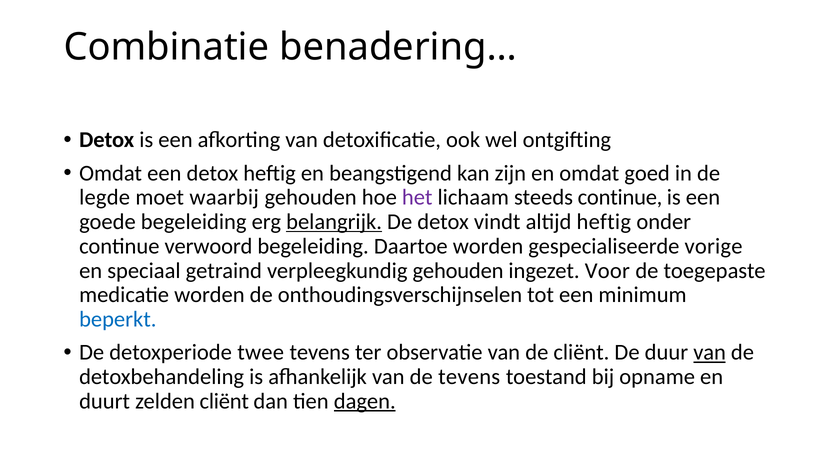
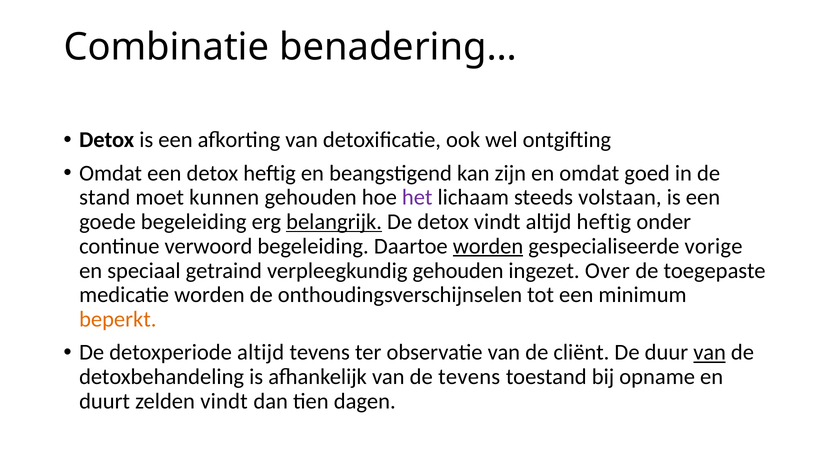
legde: legde -> stand (105, 197)
waarbij: waarbij -> kunnen (224, 197)
steeds continue: continue -> volstaan (620, 197)
worden underline: none -> present (488, 246)
Voor: Voor -> Over (607, 270)
beperkt colour: blue -> orange (118, 319)
detoxperiode twee: twee -> altijd (261, 352)
zelden cliënt: cliënt -> vindt (224, 401)
dagen underline: present -> none (365, 401)
